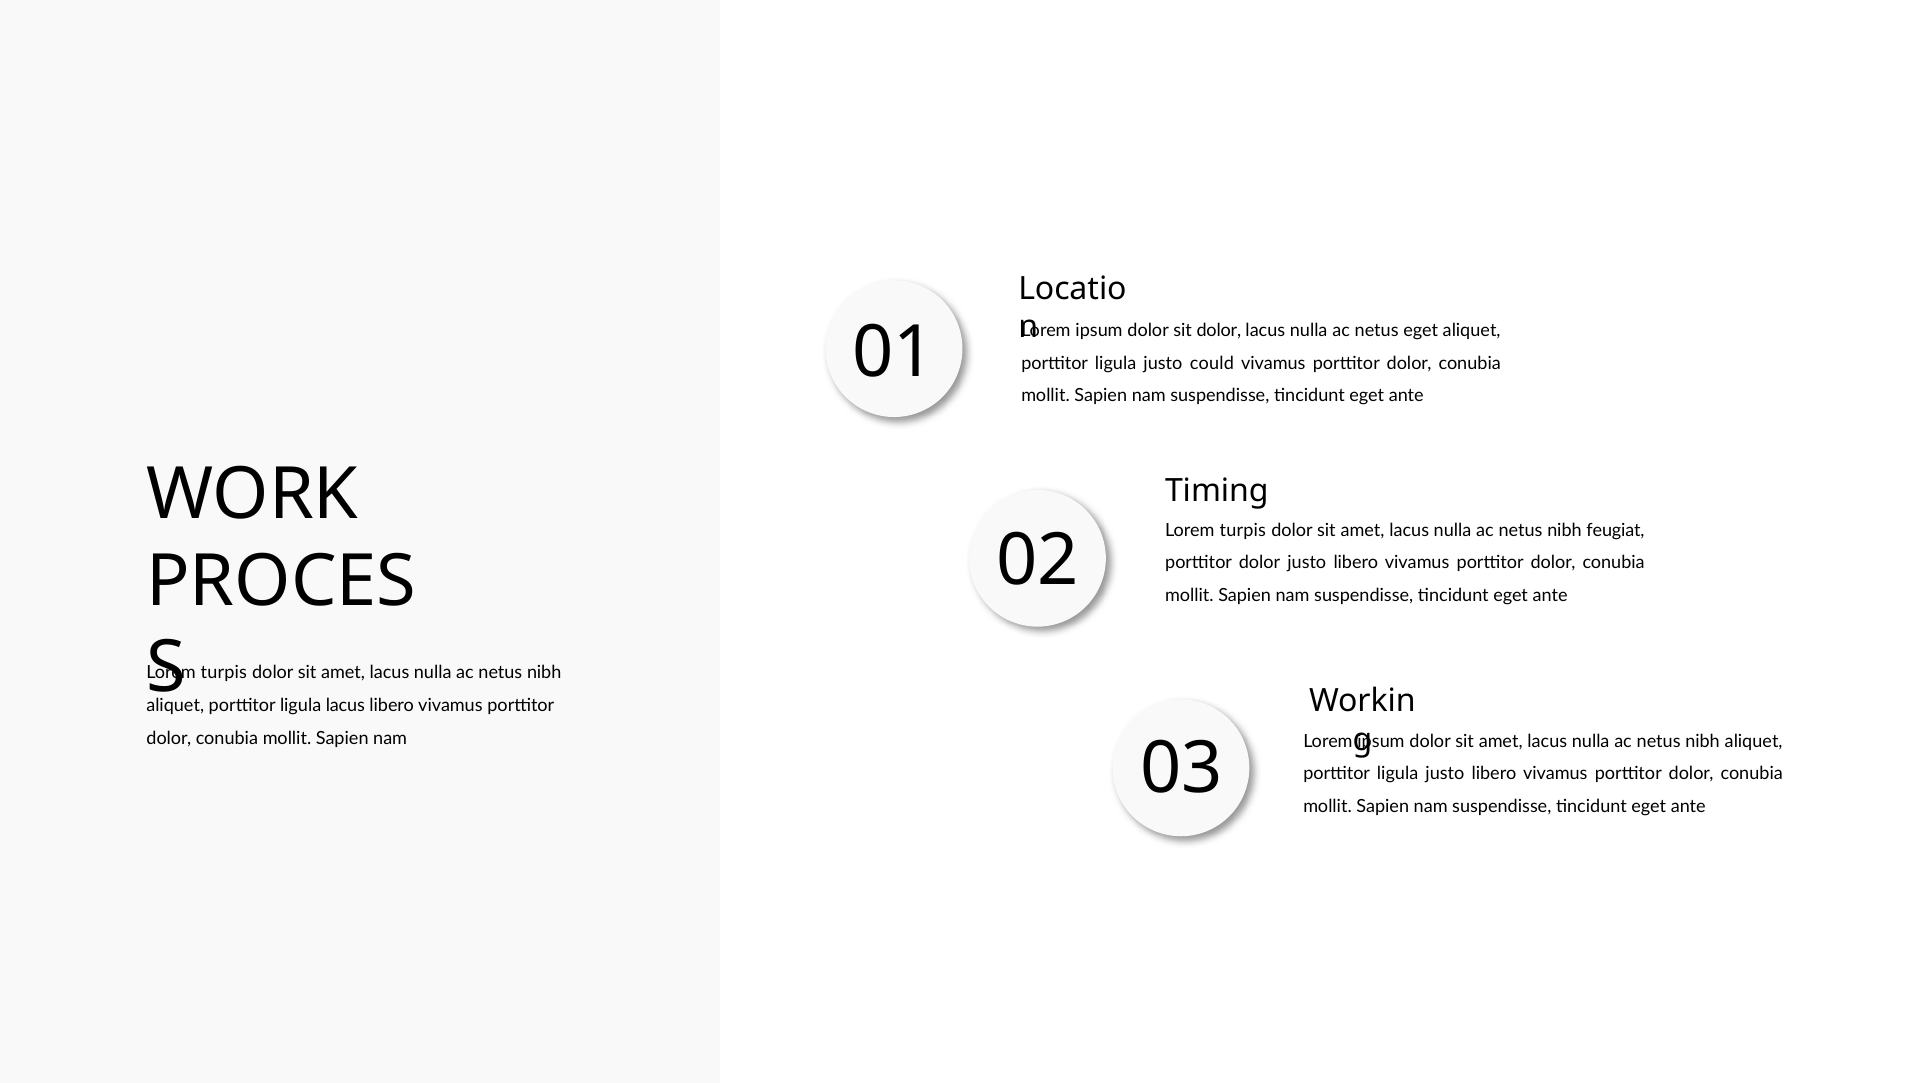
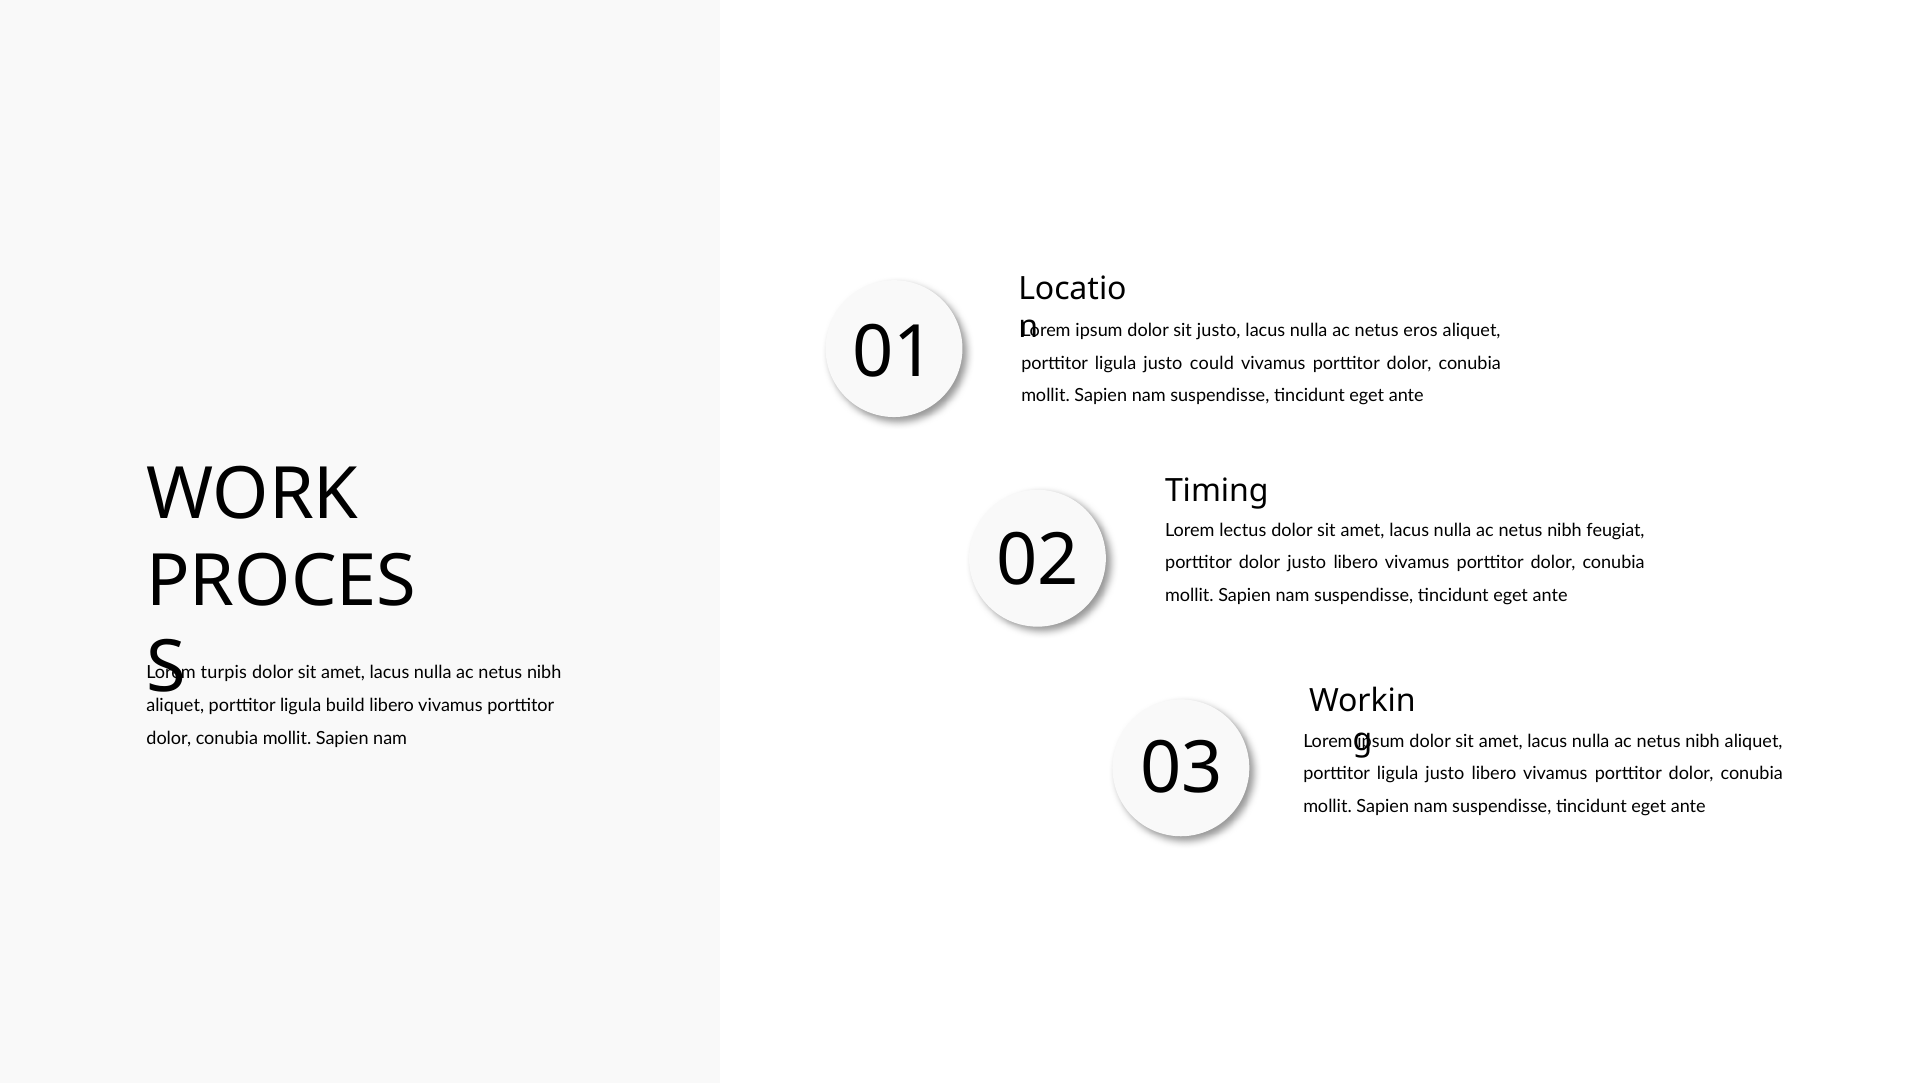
sit dolor: dolor -> justo (1219, 331)
netus eget: eget -> eros (1421, 331)
turpis: turpis -> lectus (1243, 530)
ligula lacus: lacus -> build (345, 705)
